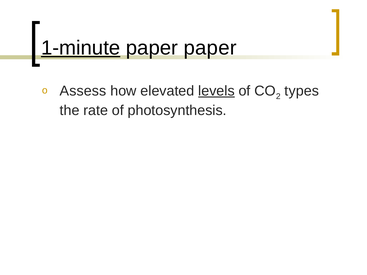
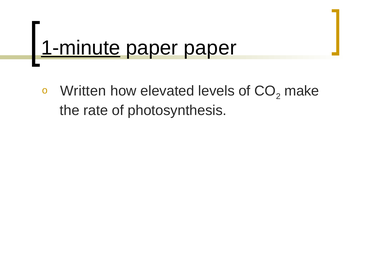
Assess: Assess -> Written (83, 91)
levels underline: present -> none (216, 91)
types: types -> make (302, 91)
